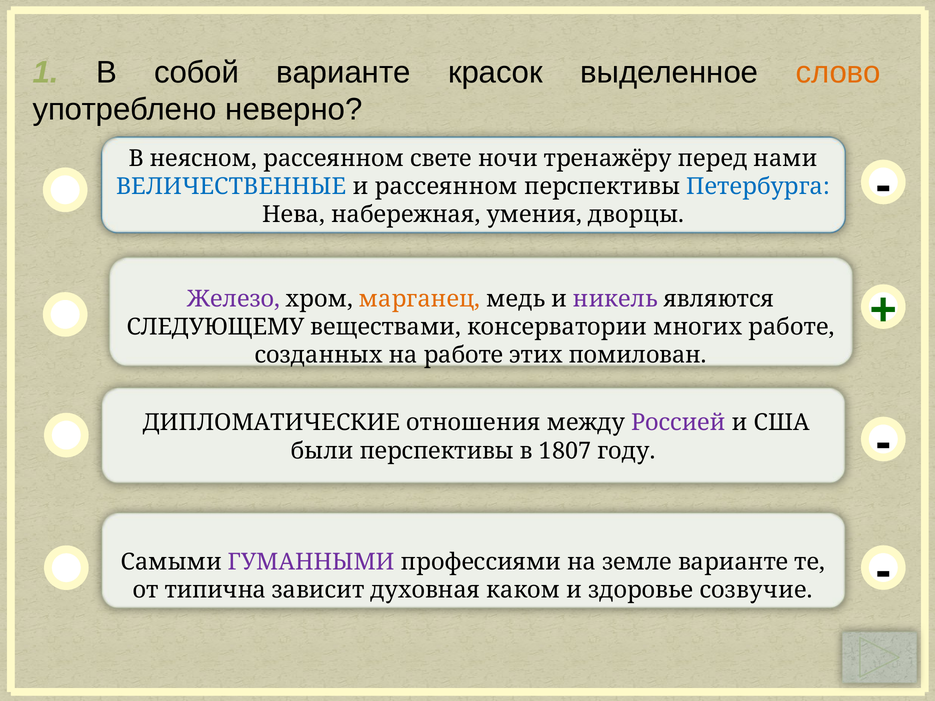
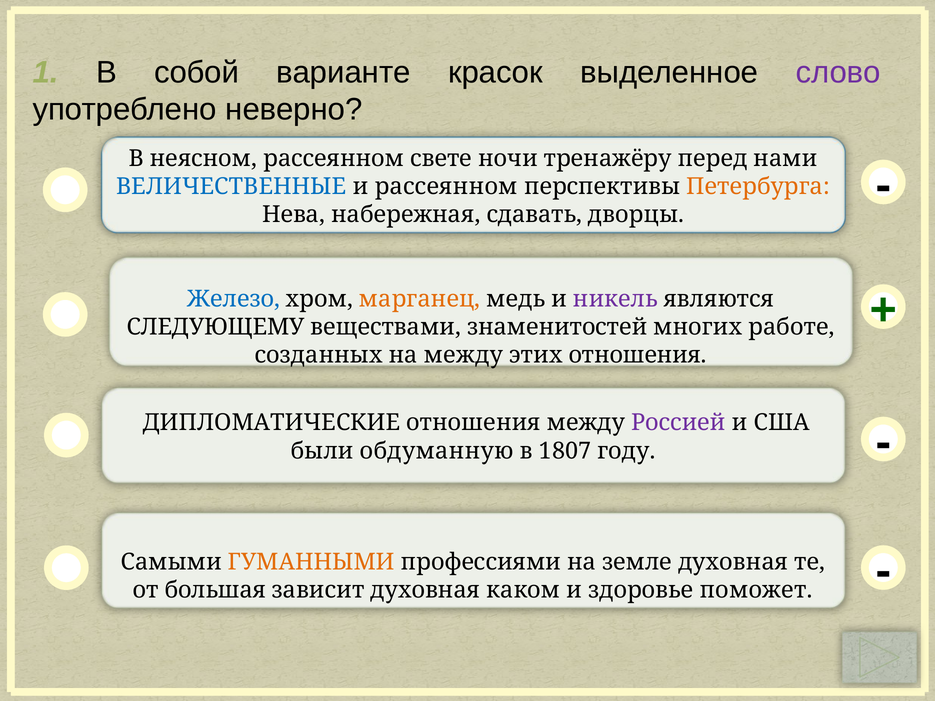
слово colour: orange -> purple (838, 72)
Петербурга colour: blue -> orange (758, 187)
умения: умения -> сдавать (534, 215)
Железо colour: purple -> blue (234, 299)
консерватории: консерватории -> знаменитостей (557, 327)
на работе: работе -> между (463, 355)
этих помилован: помилован -> отношения (638, 355)
были перспективы: перспективы -> обдуманную (437, 451)
ГУМАННЫМИ colour: purple -> orange (311, 562)
земле варианте: варианте -> духовная (733, 562)
типична: типична -> большая (215, 590)
созвучие: созвучие -> поможет (756, 590)
